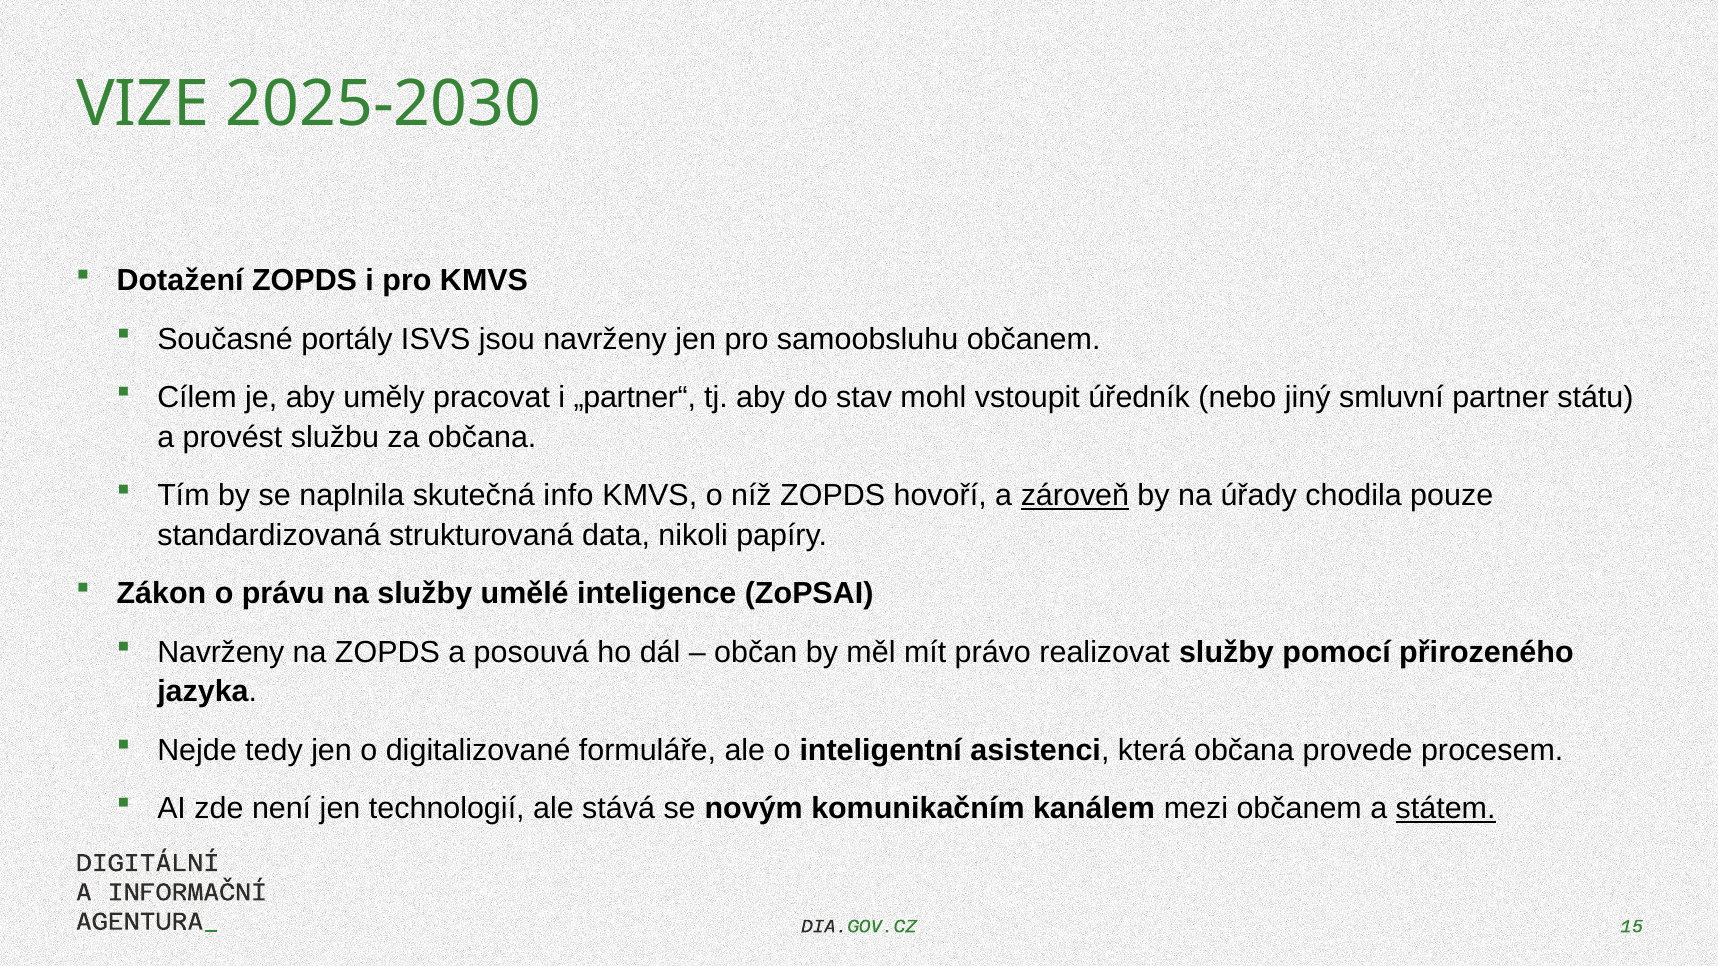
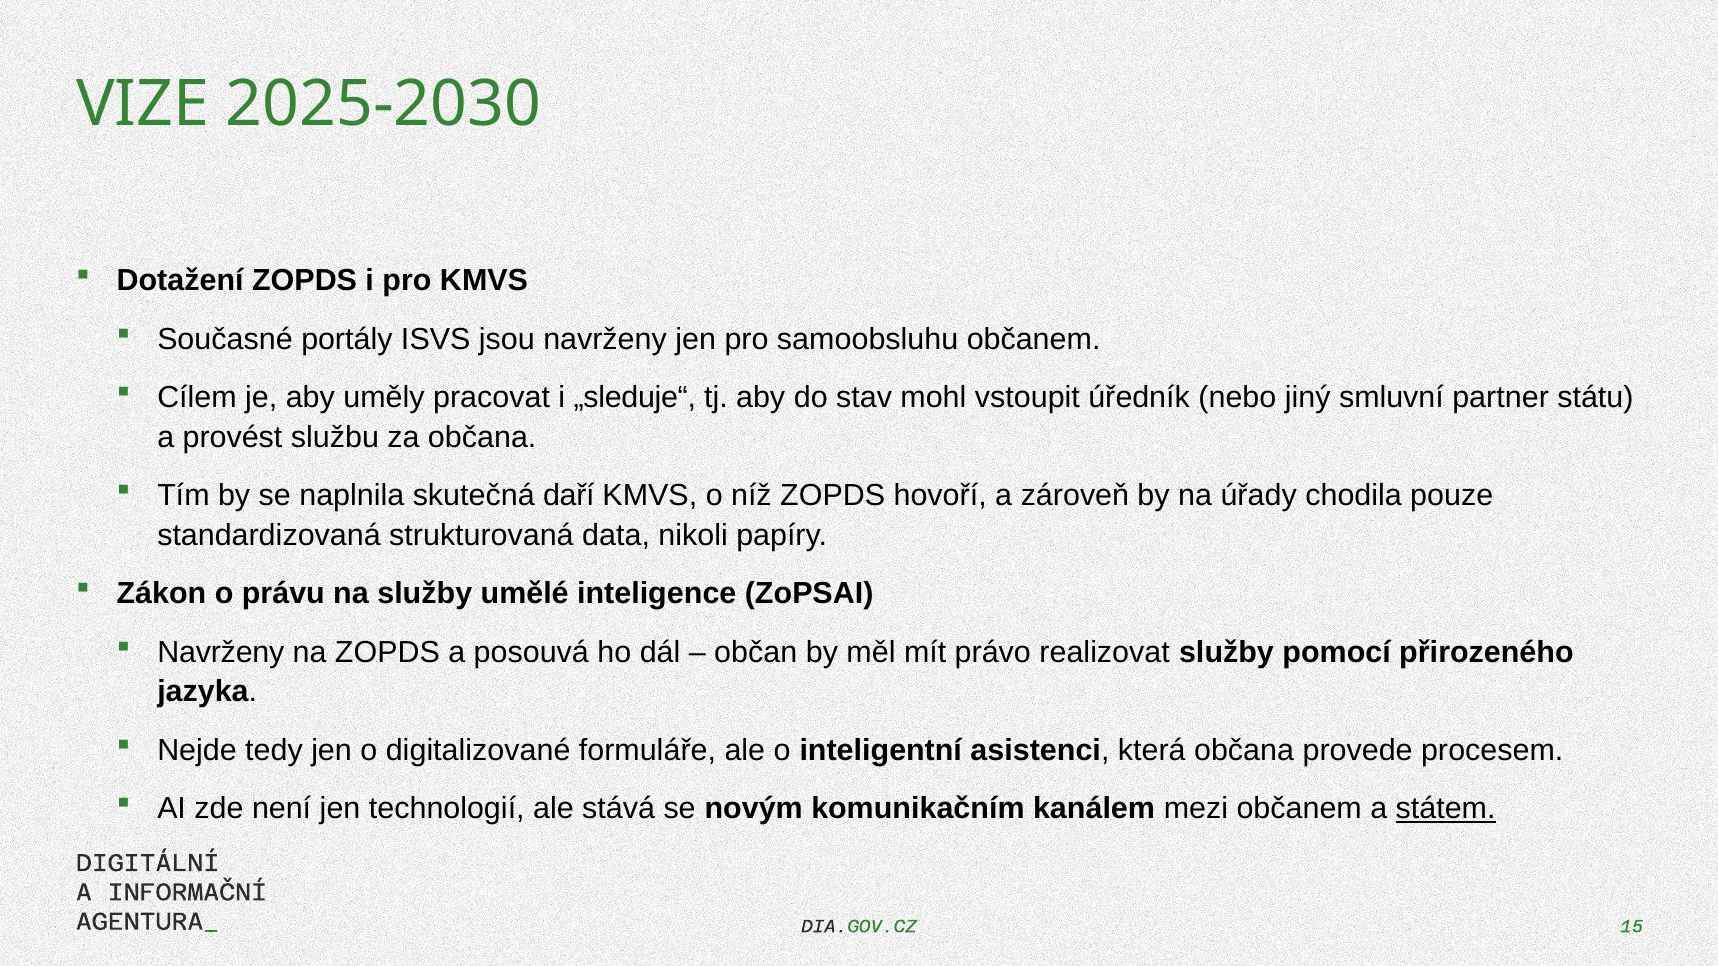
„partner“: „partner“ -> „sleduje“ (635, 398)
info: info -> daří (569, 496)
zároveň underline: present -> none (1075, 496)
